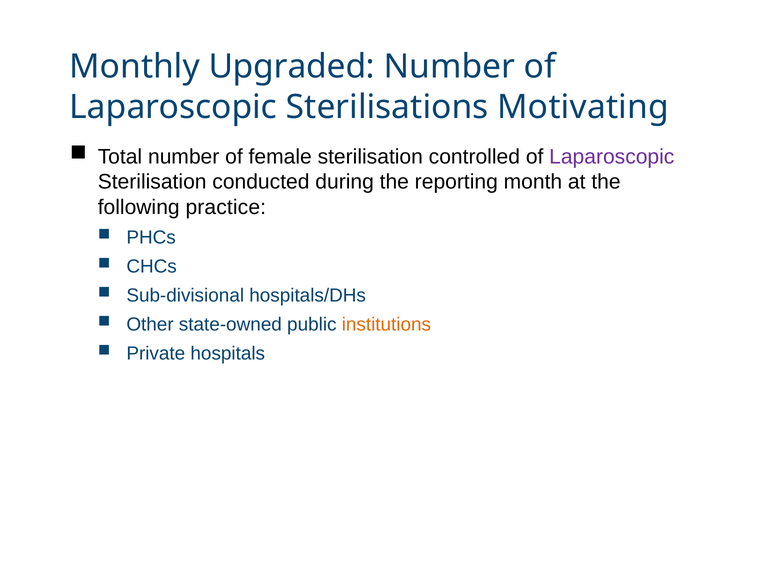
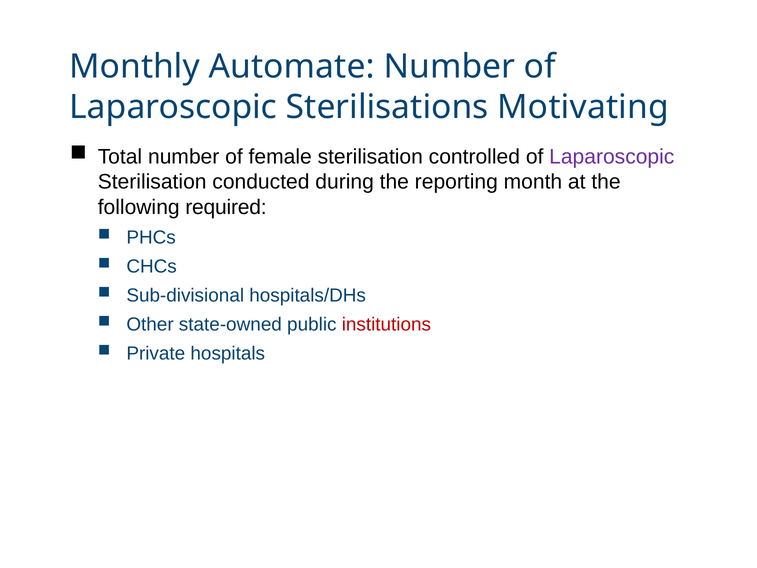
Upgraded: Upgraded -> Automate (292, 67)
practice: practice -> required (226, 207)
institutions colour: orange -> red (386, 324)
